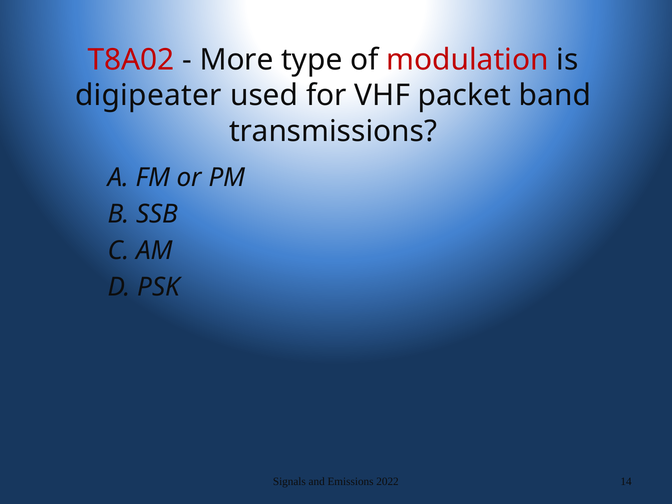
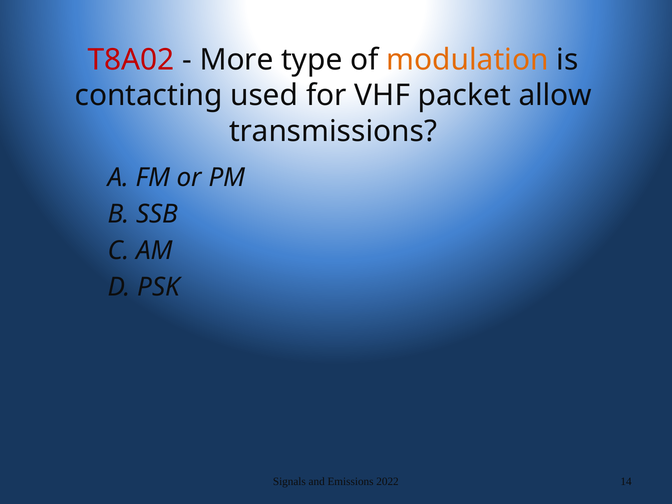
modulation colour: red -> orange (467, 60)
digipeater: digipeater -> contacting (149, 96)
band: band -> allow (555, 96)
